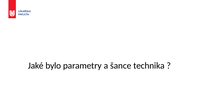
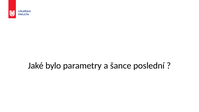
technika: technika -> poslední (149, 66)
